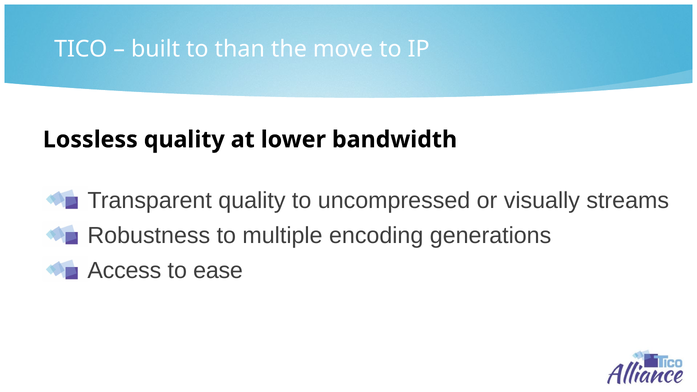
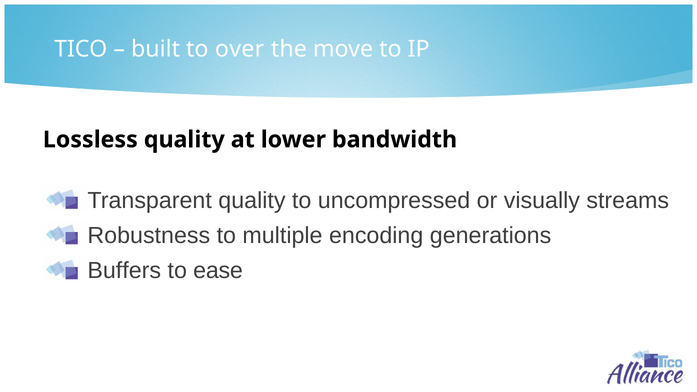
than: than -> over (240, 49)
Access: Access -> Buffers (124, 271)
